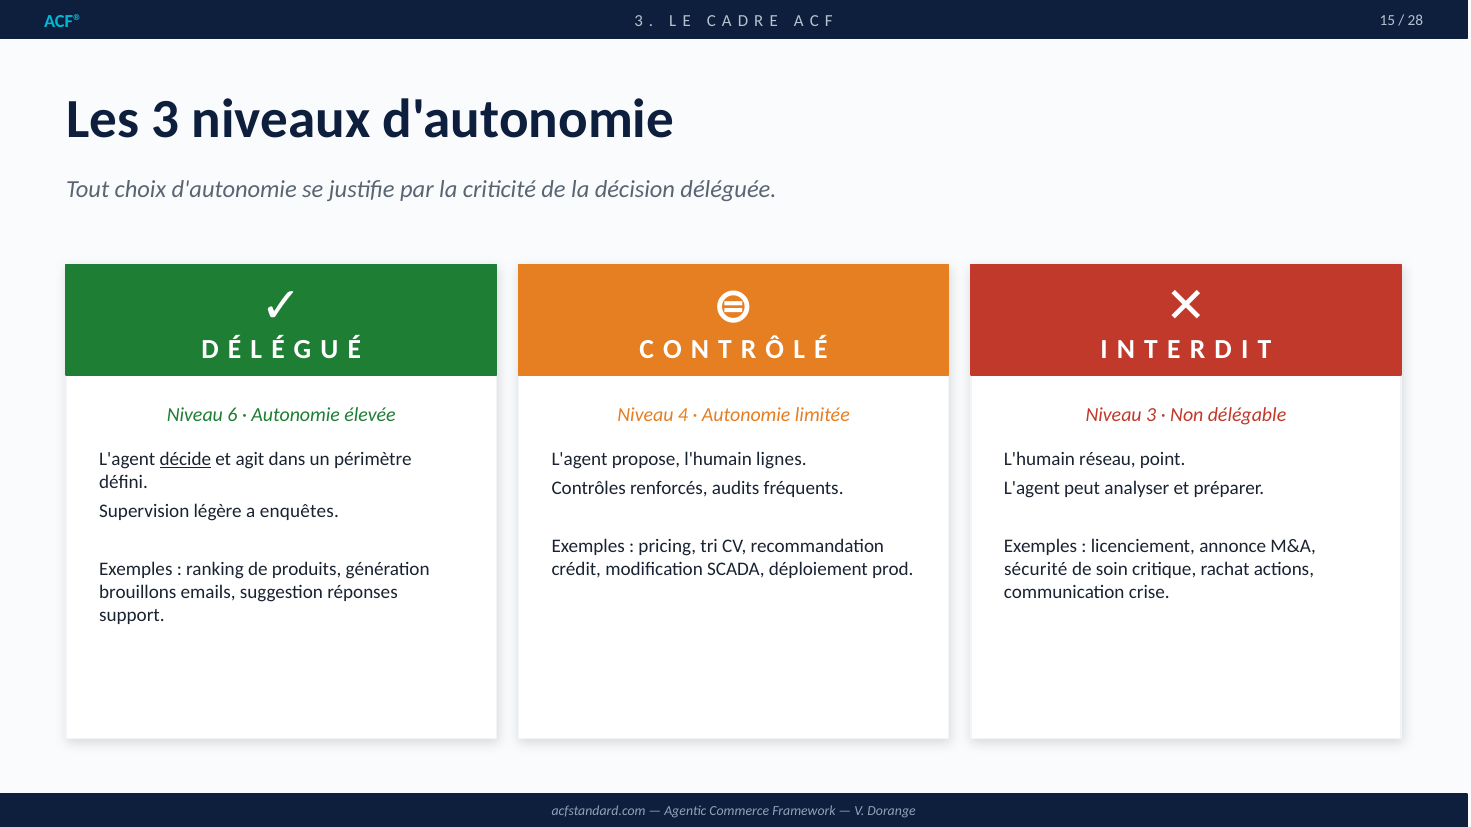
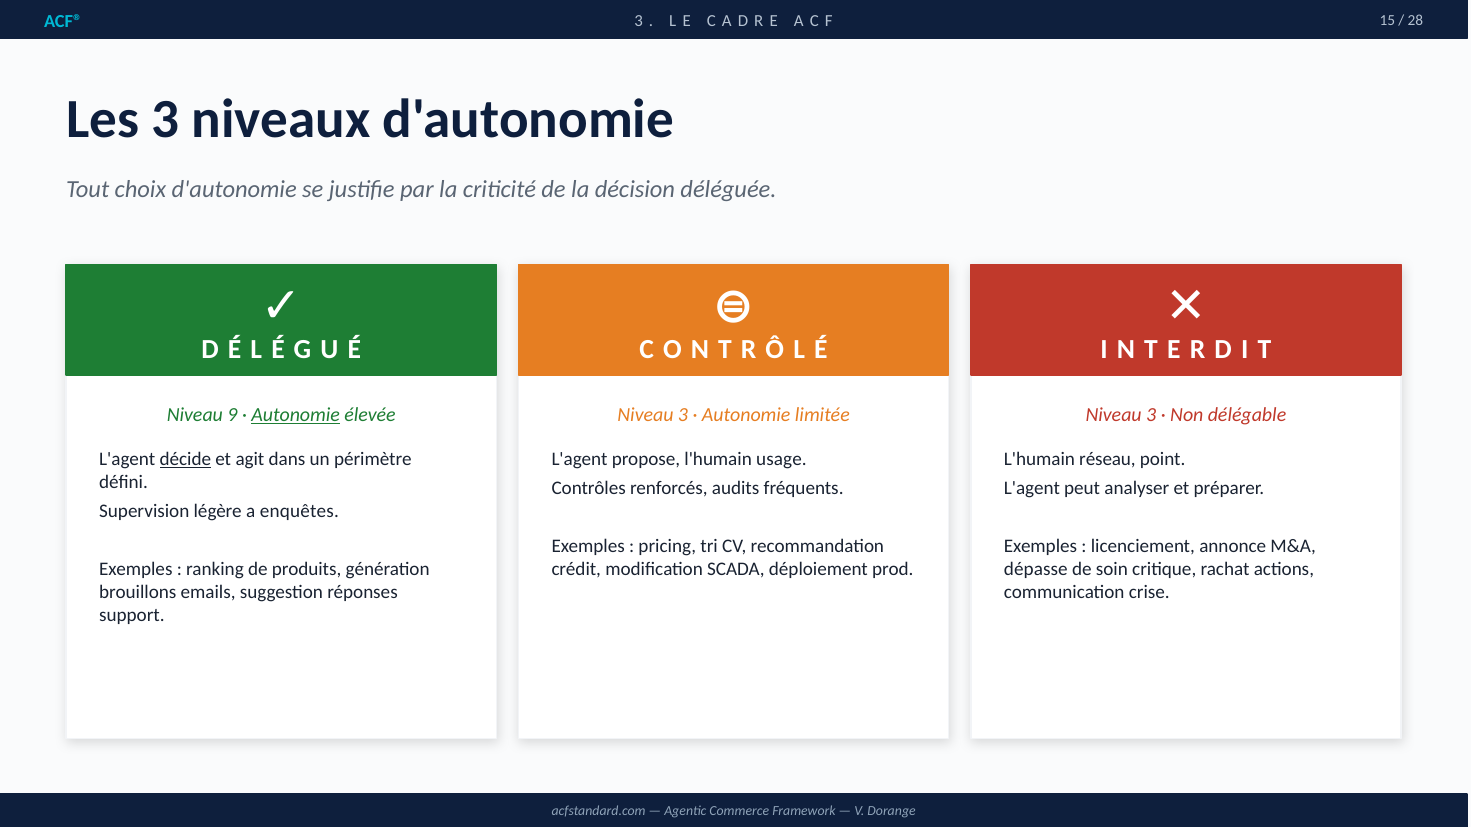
6: 6 -> 9 (232, 415)
Autonomie underline: none -> present (296, 415)
4: 4 -> 3 (683, 415)
lignes: lignes -> usage (781, 460)
sécurité: sécurité -> dépasse (1036, 570)
